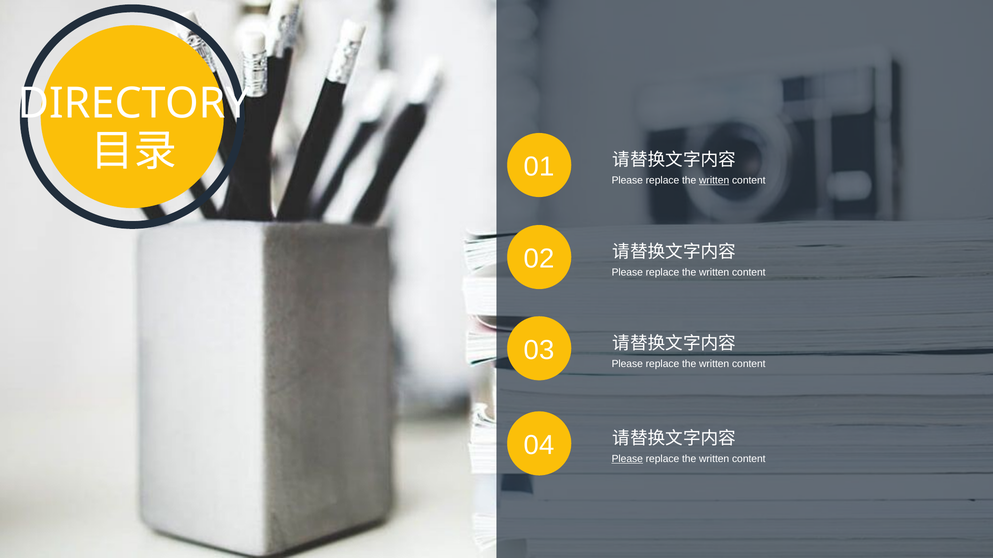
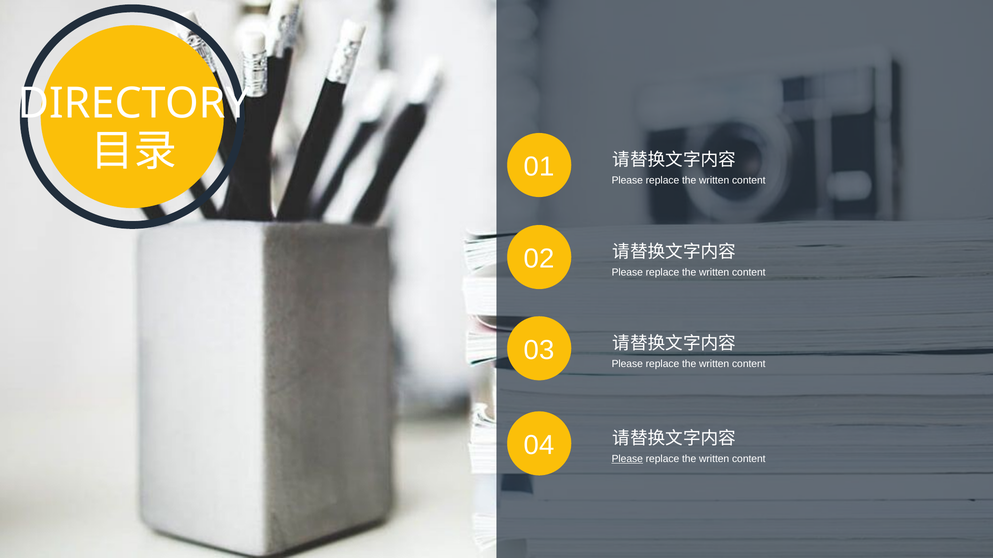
written underline: present -> none (714, 181)
